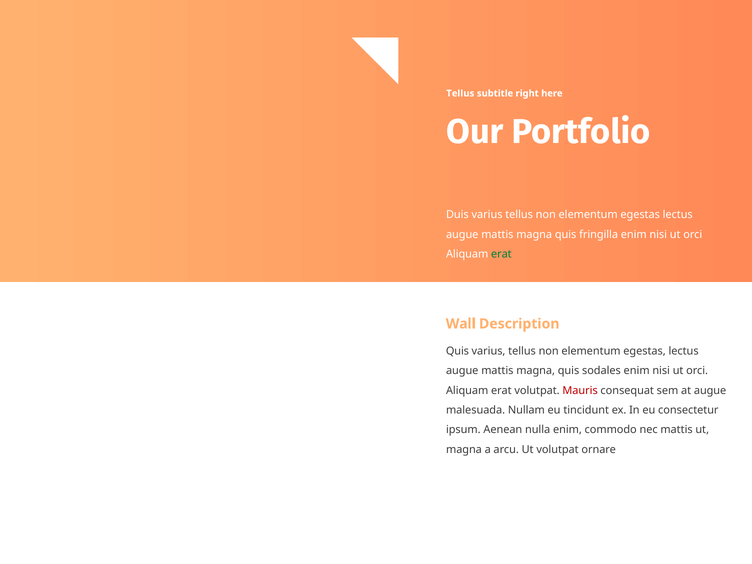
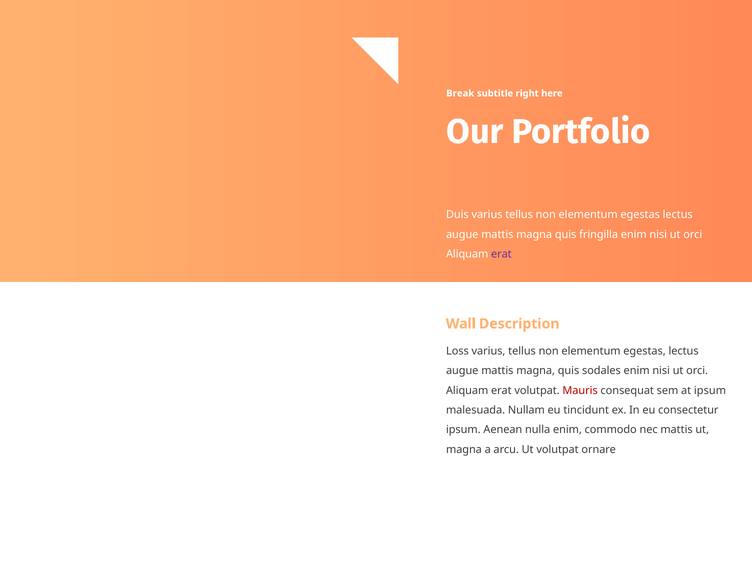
Tellus: Tellus -> Break (460, 93)
erat colour: green -> purple (501, 254)
Quis: Quis -> Loss (457, 351)
at augue: augue -> ipsum (710, 390)
